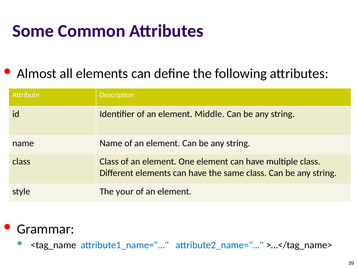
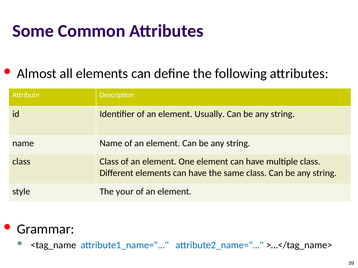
Middle: Middle -> Usually (210, 114)
